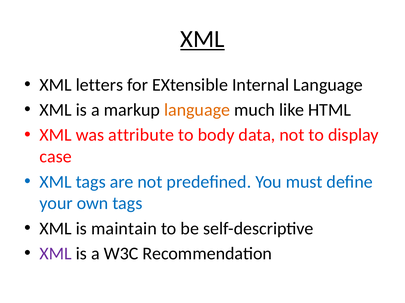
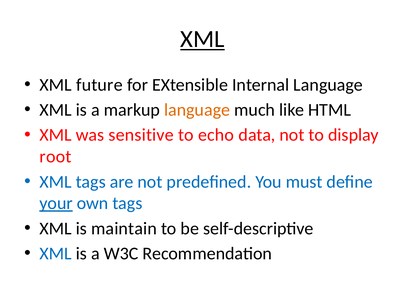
letters: letters -> future (99, 85)
attribute: attribute -> sensitive (141, 135)
body: body -> echo (216, 135)
case: case -> root (56, 157)
your underline: none -> present (56, 204)
XML colour: purple -> blue (56, 254)
